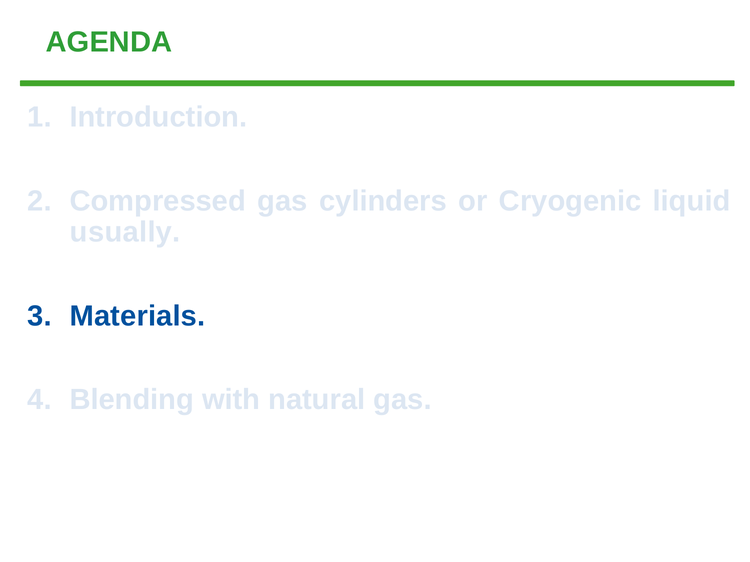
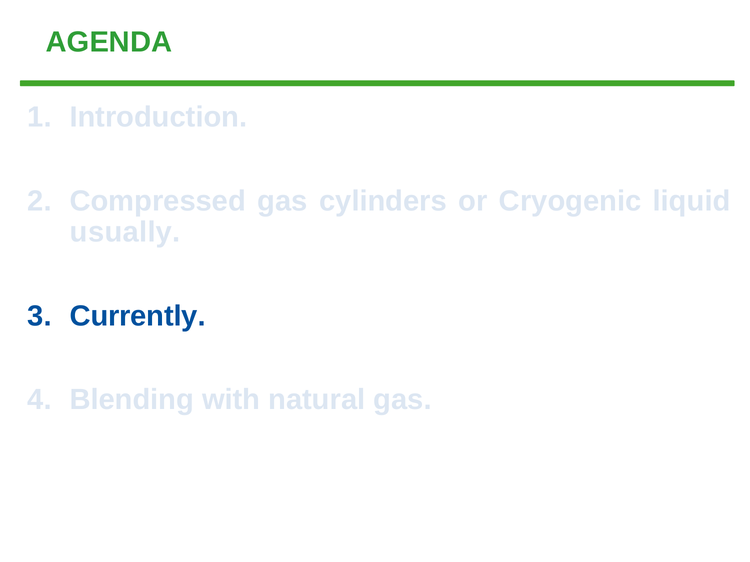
Materials: Materials -> Currently (138, 316)
